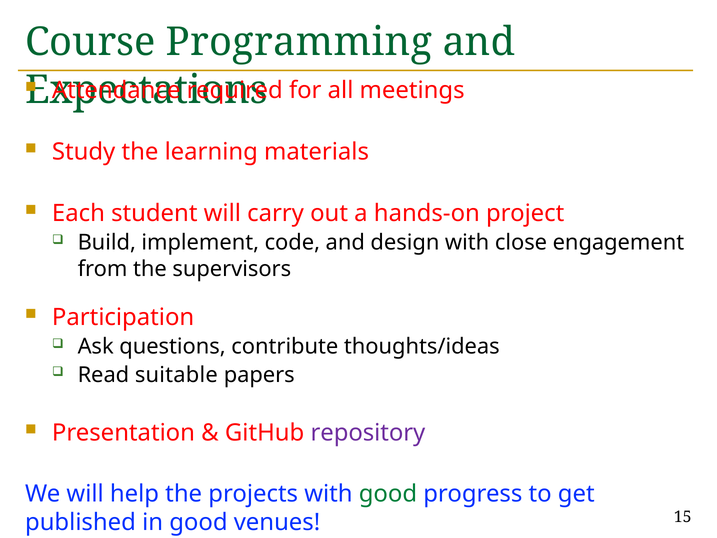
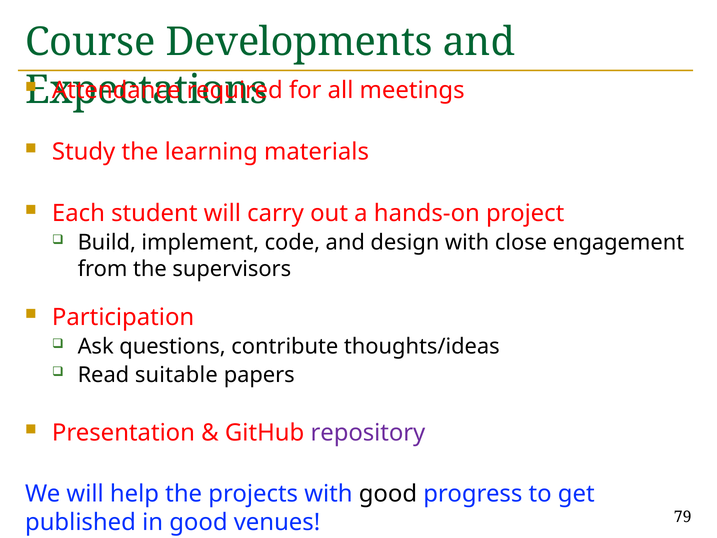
Programming: Programming -> Developments (299, 42)
good colour: green -> black (388, 494)
15: 15 -> 79 (683, 517)
